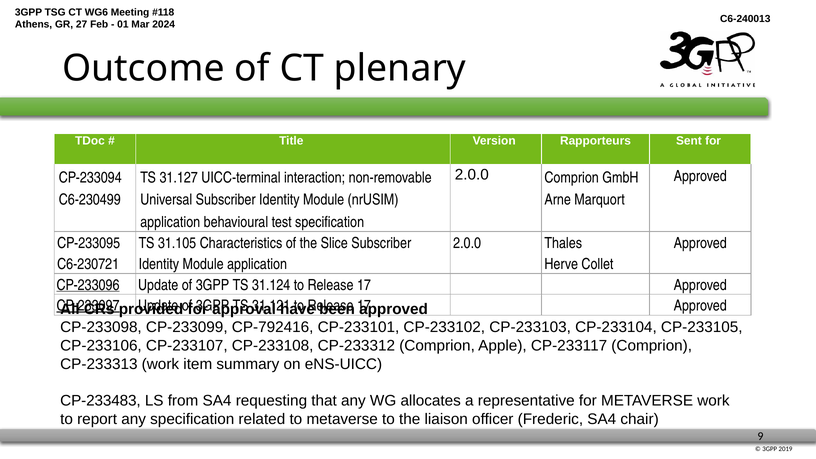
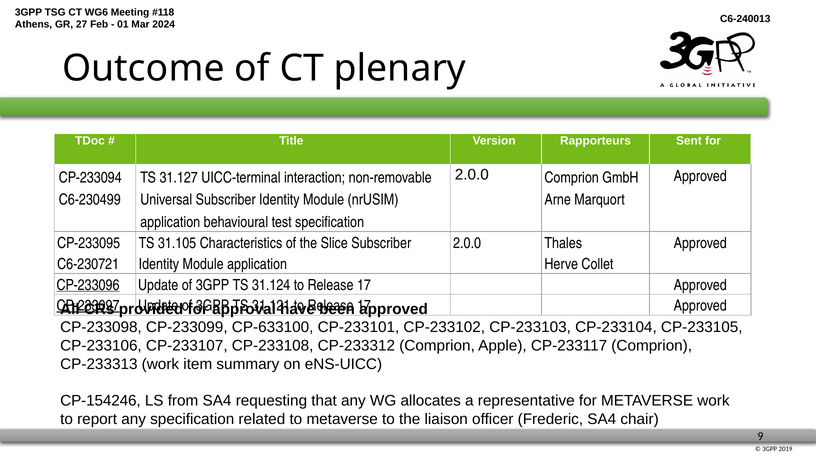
CP-792416: CP-792416 -> CP-633100 (273, 327)
CP-233483: CP-233483 -> CP-154246 (100, 401)
